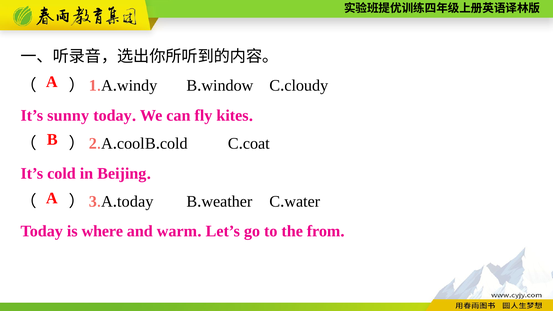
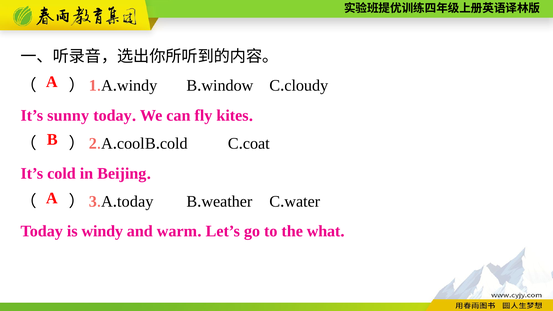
is where: where -> windy (102, 231)
from: from -> what (324, 231)
